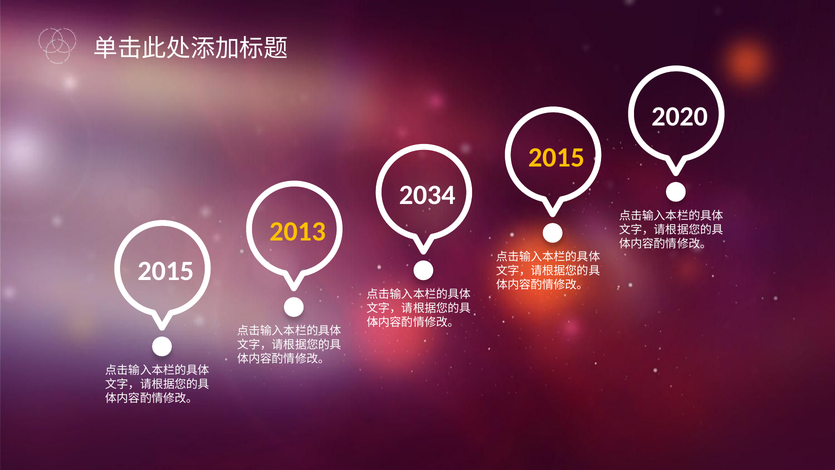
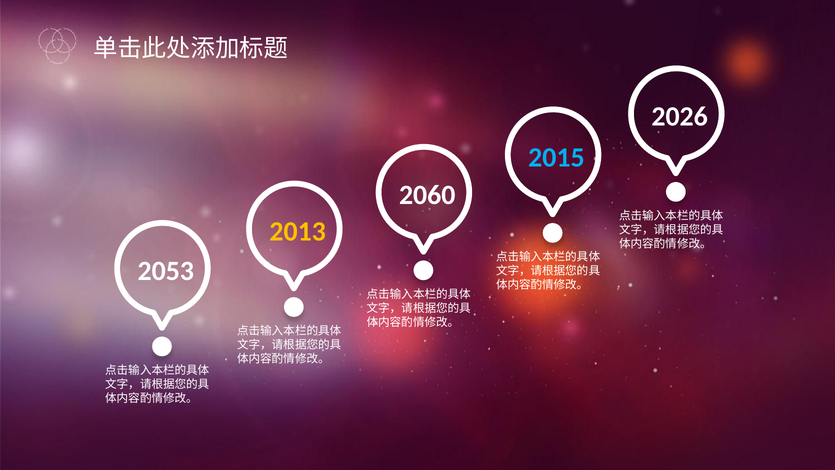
2020: 2020 -> 2026 (680, 116)
2015 colour: yellow -> light blue (556, 157)
2034: 2034 -> 2060 (427, 195)
2015: 2015 -> 2053 (166, 271)
